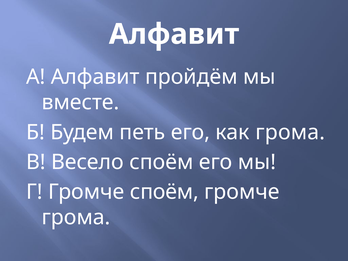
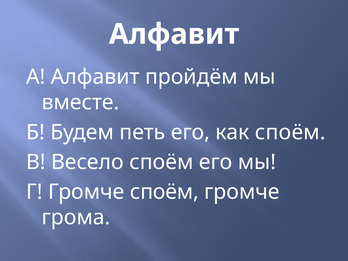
как грома: грома -> споём (290, 132)
